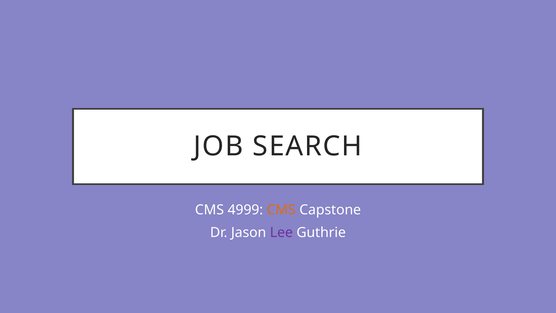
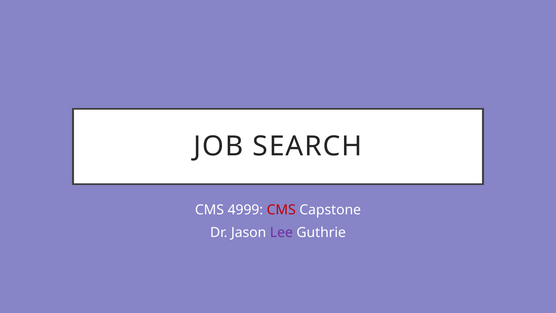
CMS colour: orange -> red (281, 210)
